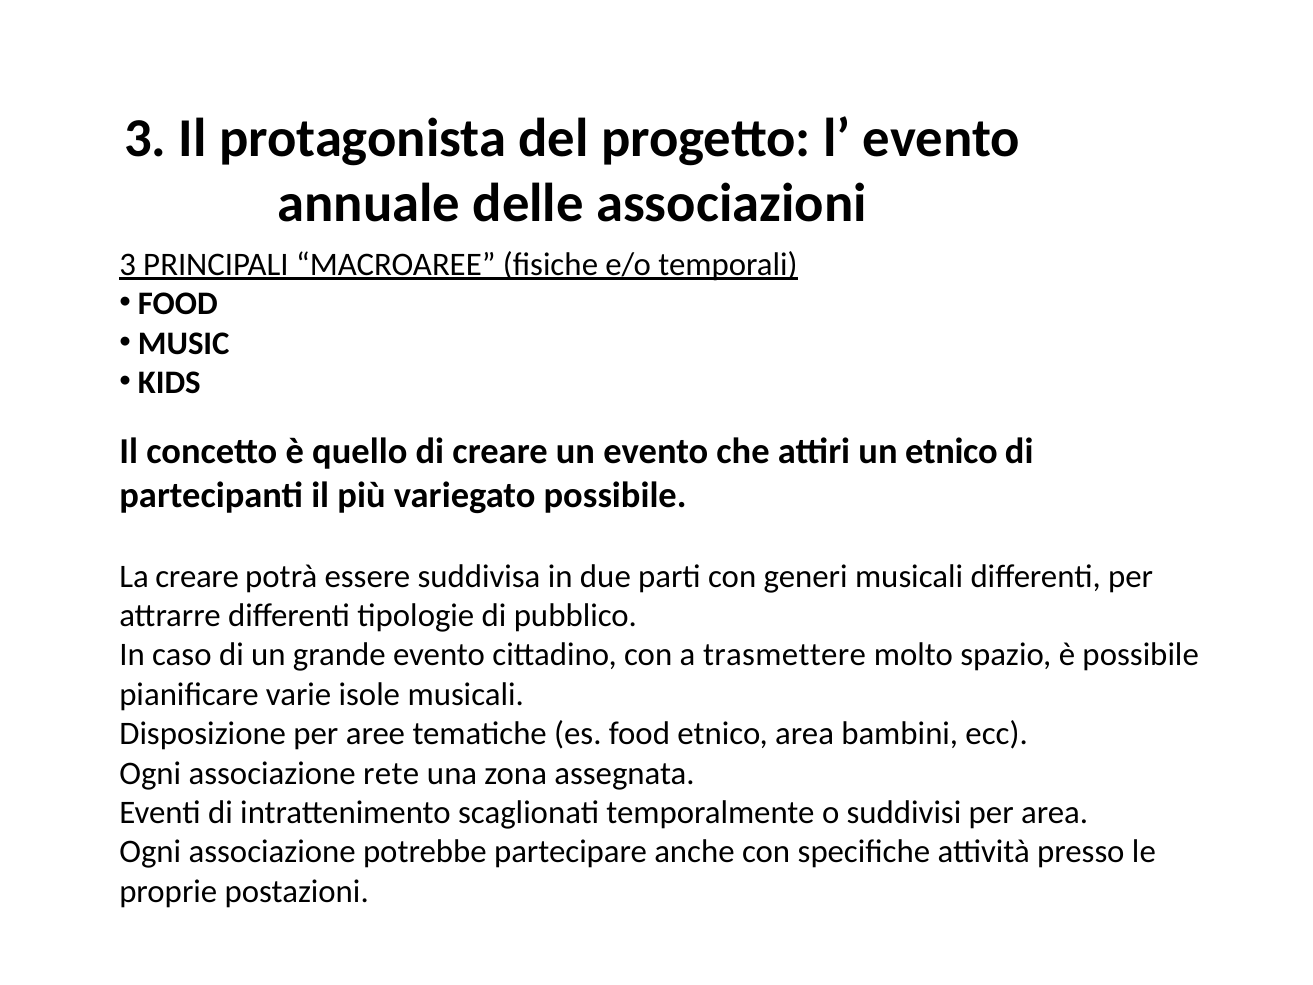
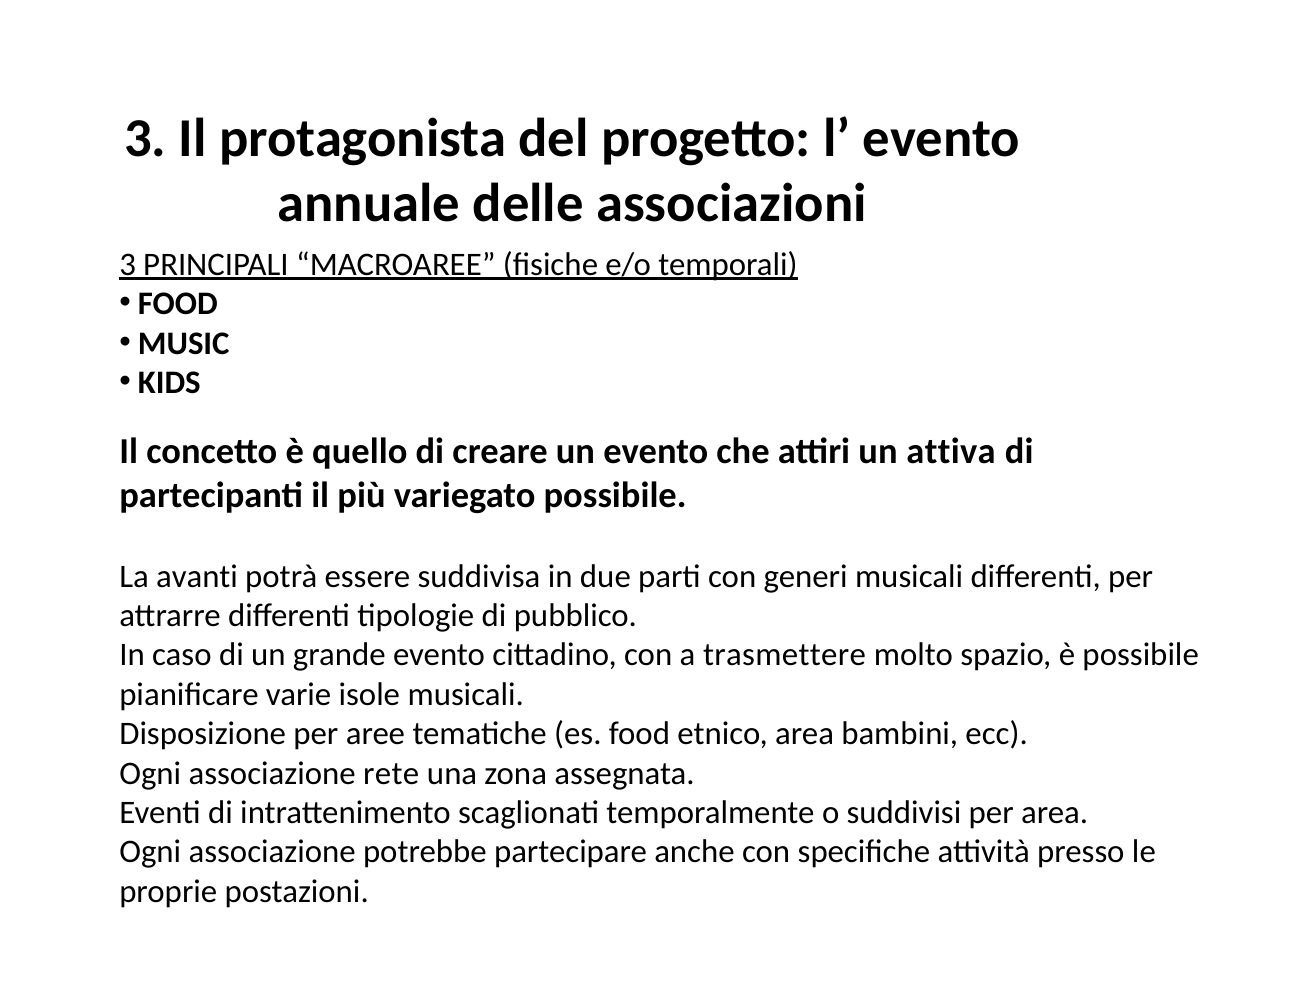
un etnico: etnico -> attiva (951, 452)
La creare: creare -> avanti (197, 576)
